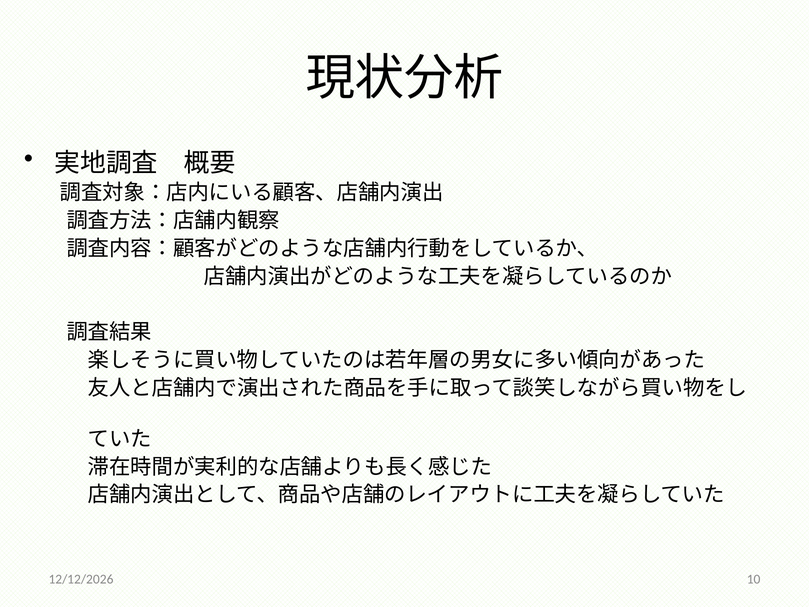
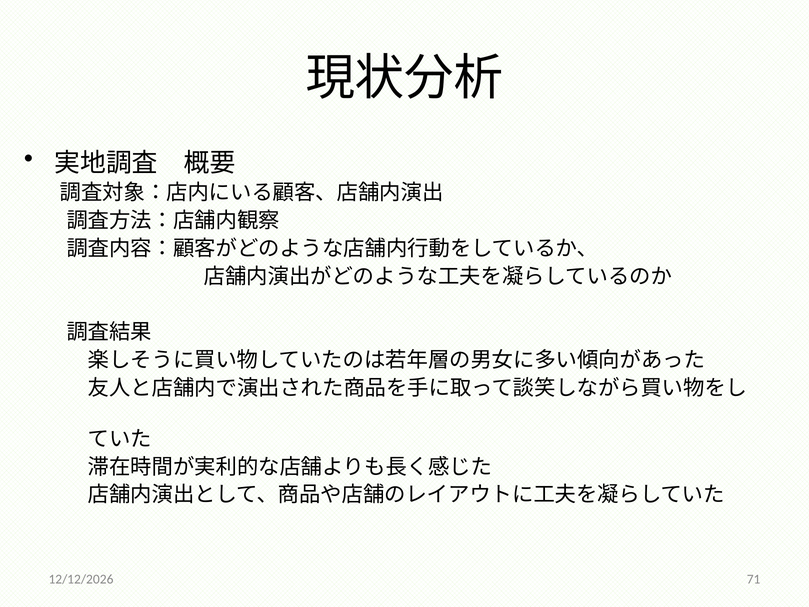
10: 10 -> 71 (754, 579)
